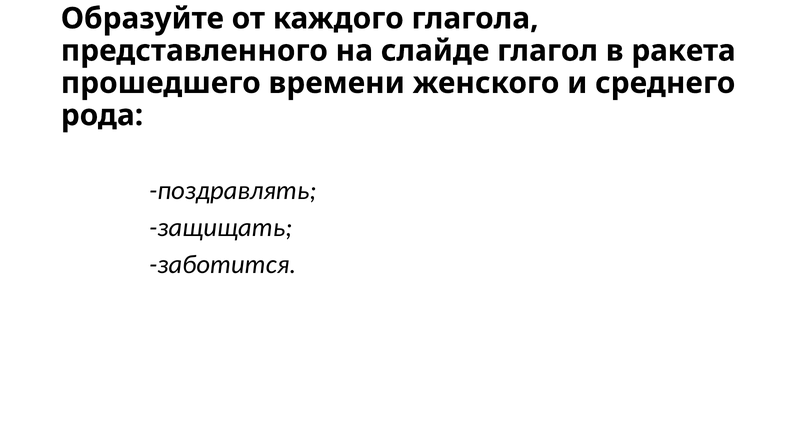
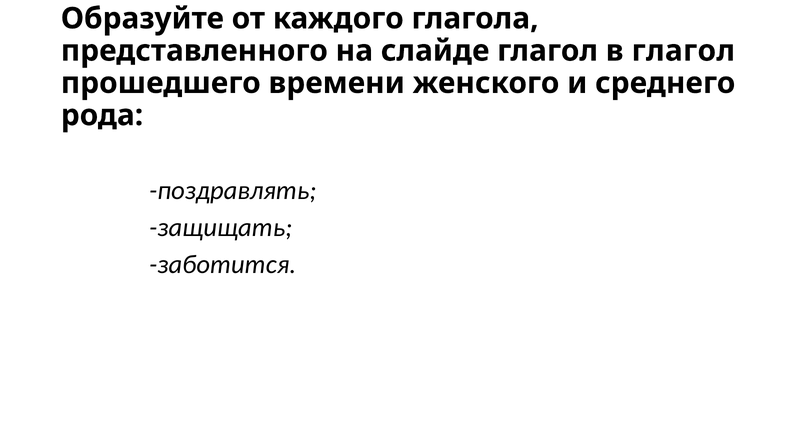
в ракета: ракета -> глагол (683, 51)
